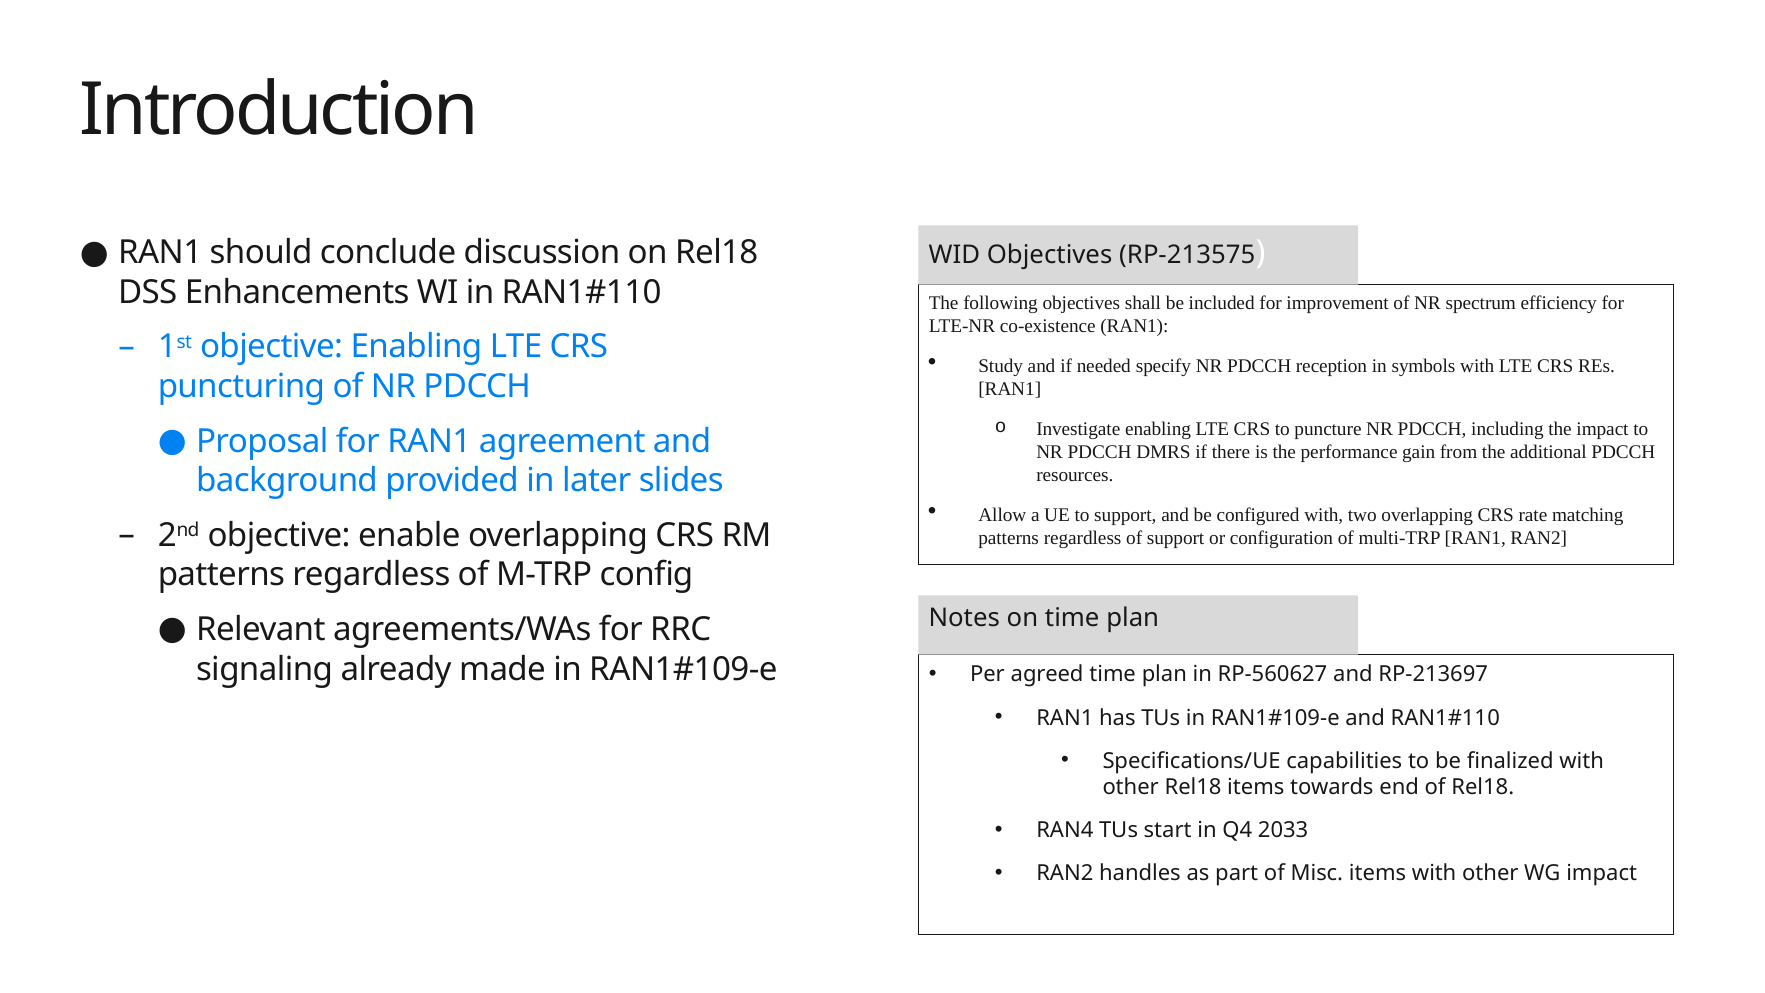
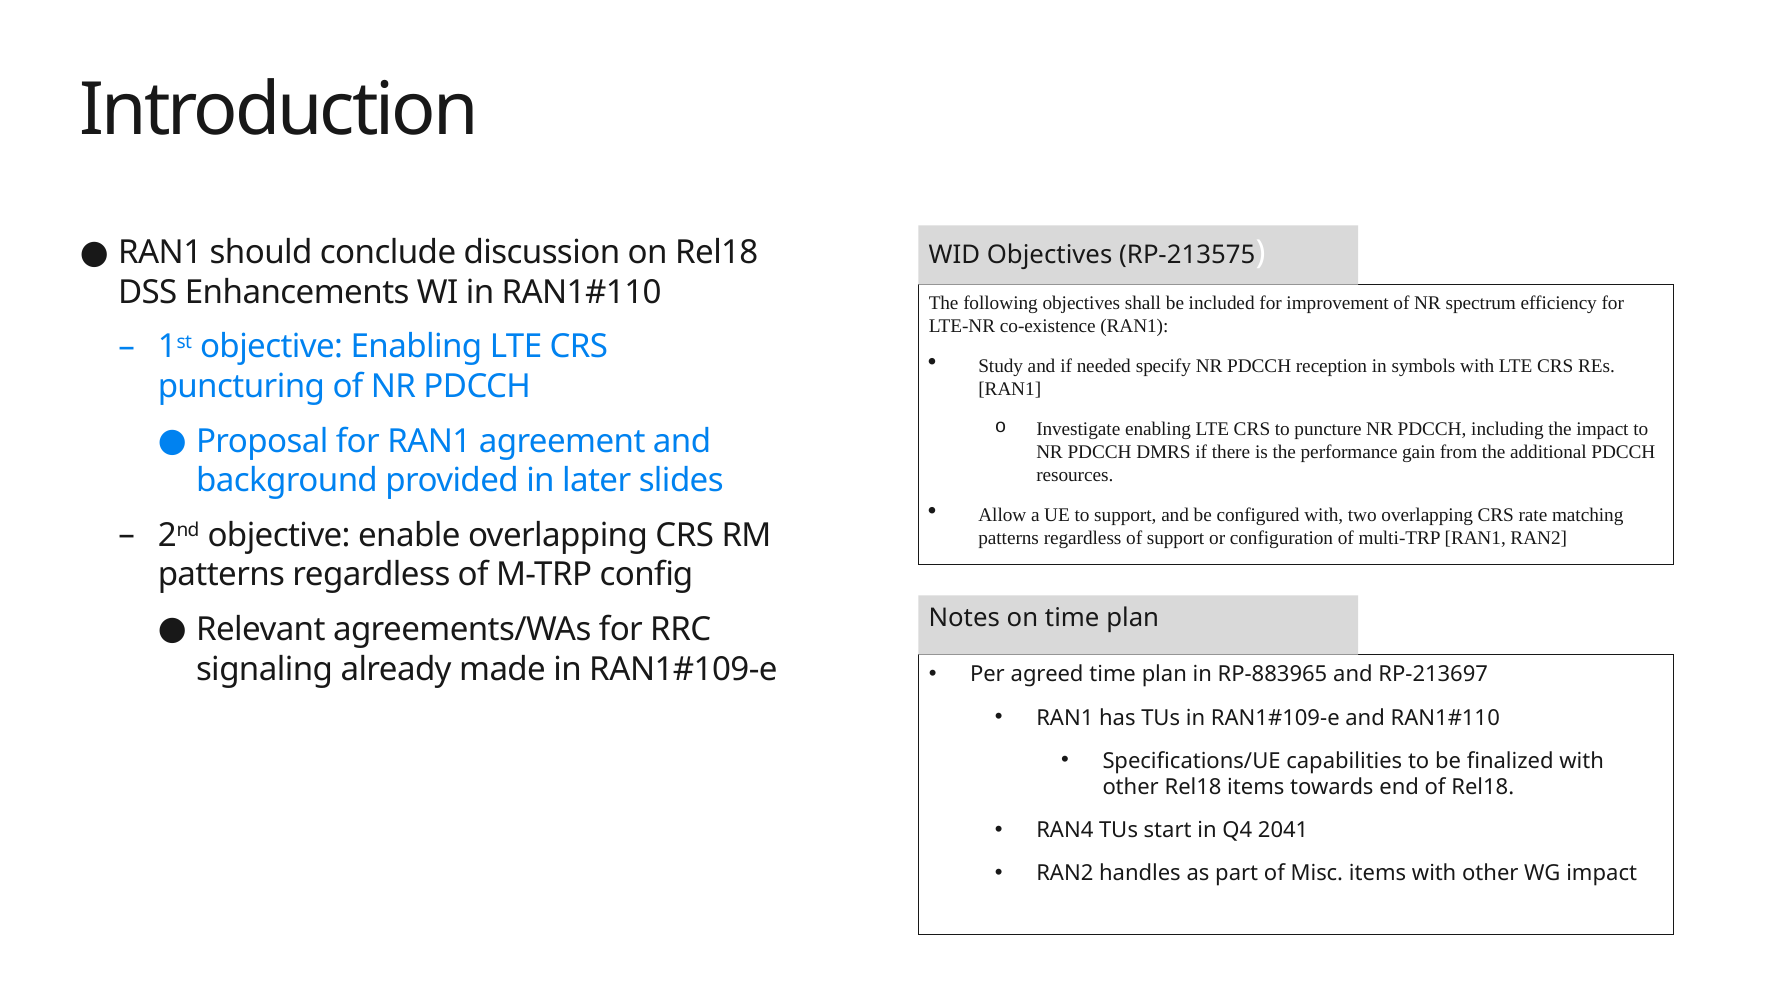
RP-560627: RP-560627 -> RP-883965 (1272, 675)
2033: 2033 -> 2041 (1283, 830)
